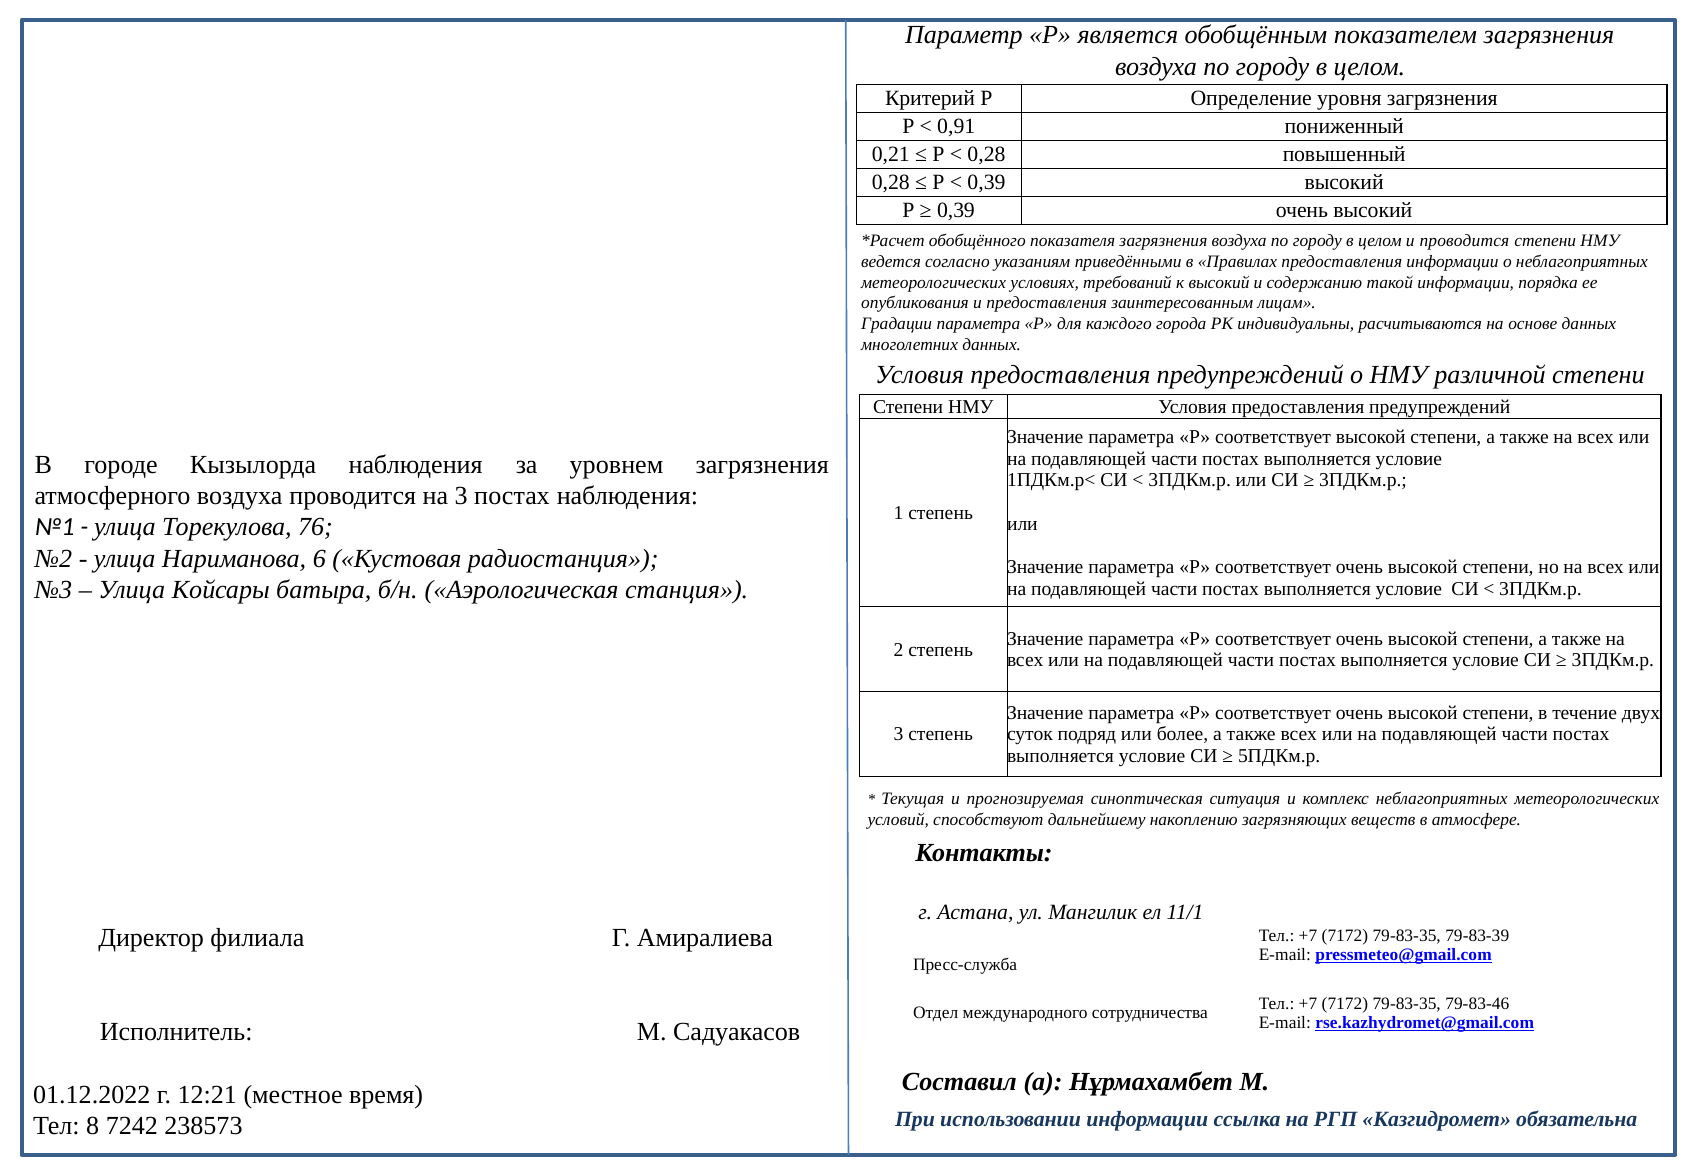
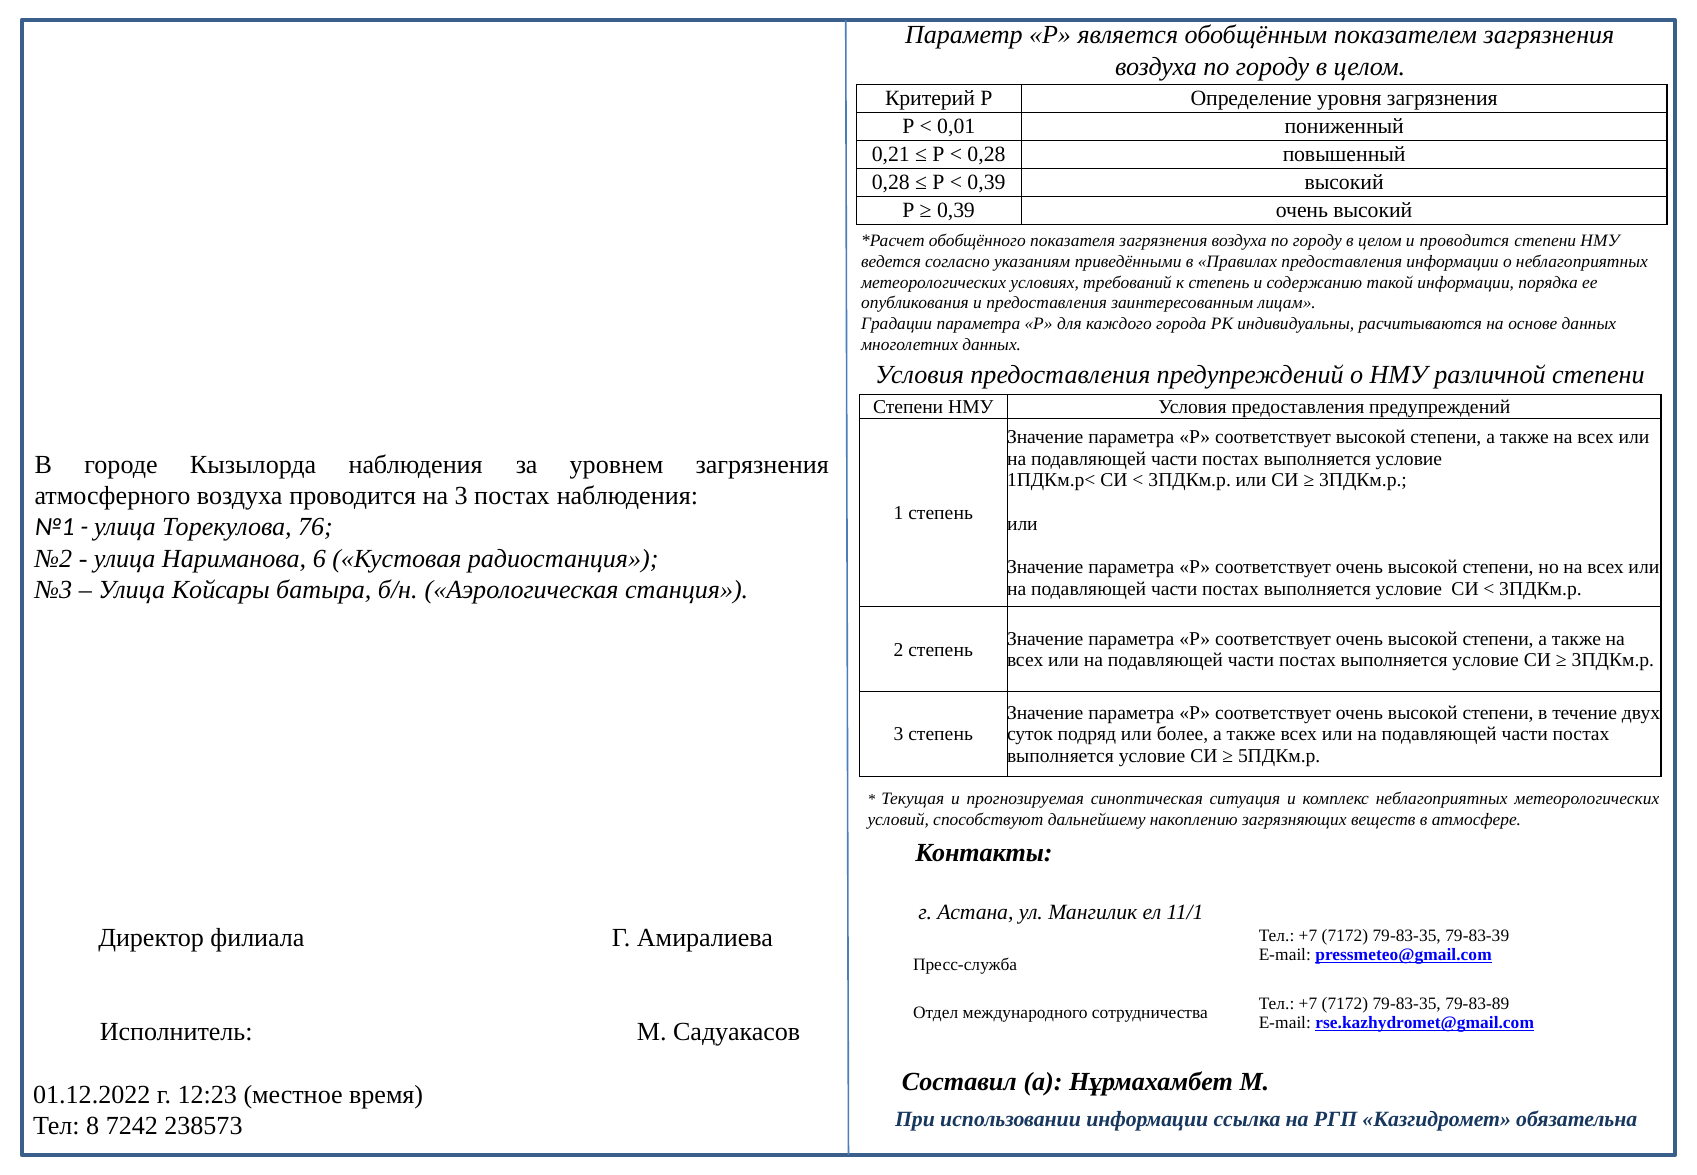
0,91: 0,91 -> 0,01 (956, 126)
к высокий: высокий -> степень (1219, 282)
79-83-46: 79-83-46 -> 79-83-89 (1477, 1003)
12:21: 12:21 -> 12:23 (207, 1094)
